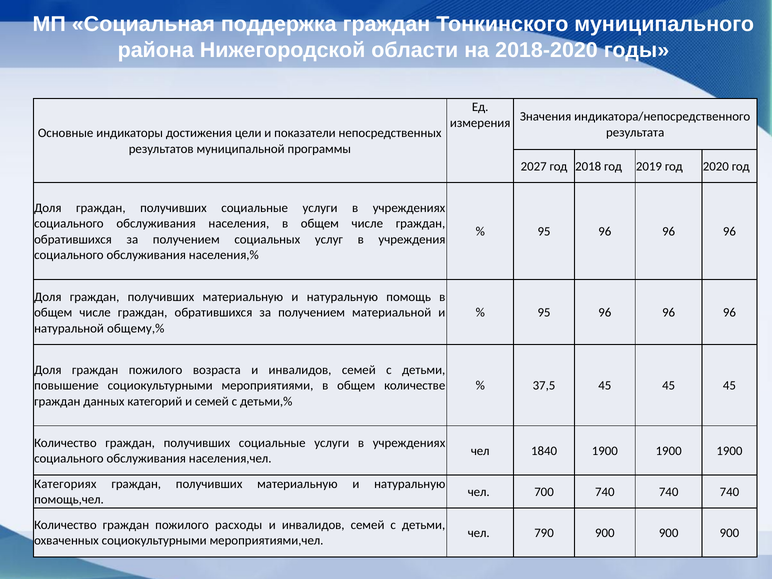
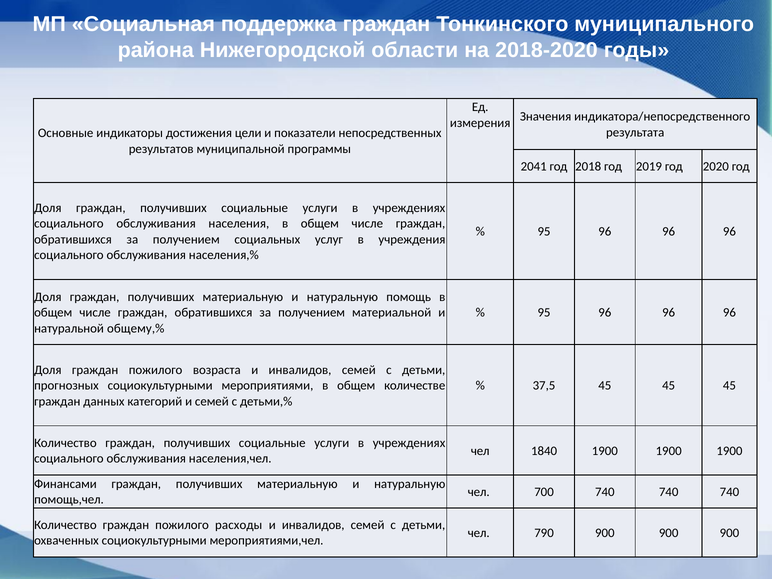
2027: 2027 -> 2041 (534, 166)
повышение: повышение -> прогнозных (66, 386)
Категориях: Категориях -> Финансами (65, 484)
